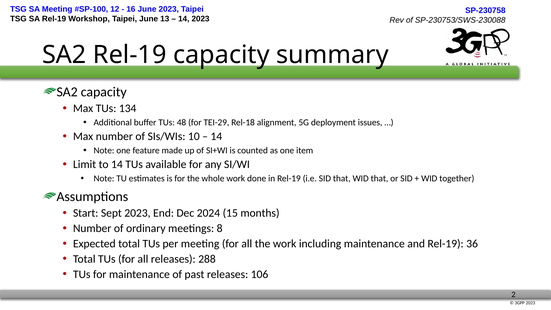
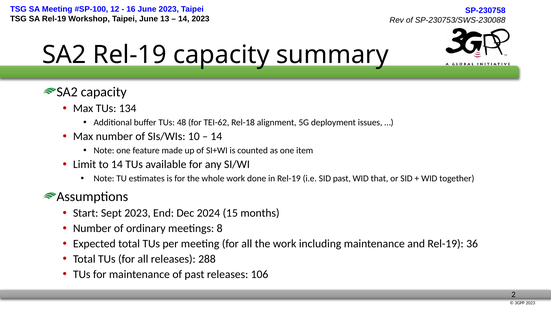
TEI-29: TEI-29 -> TEI-62 (216, 122)
SID that: that -> past (342, 179)
